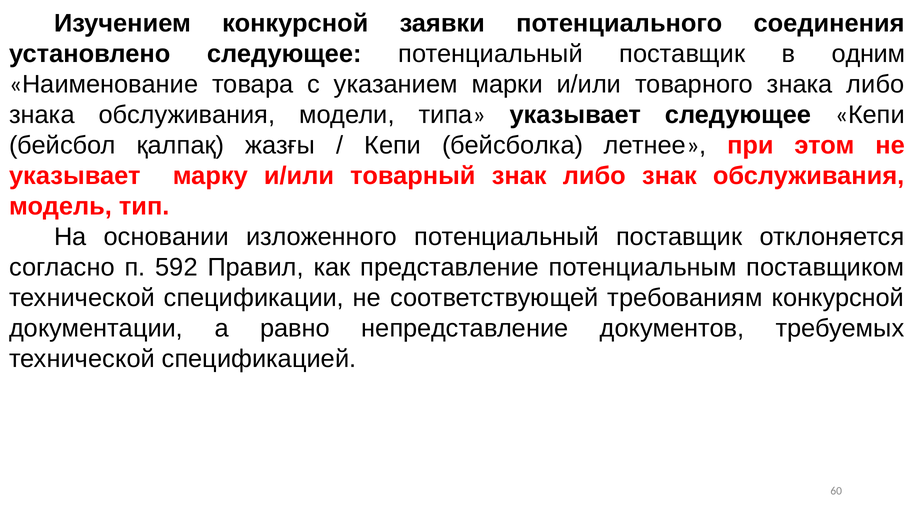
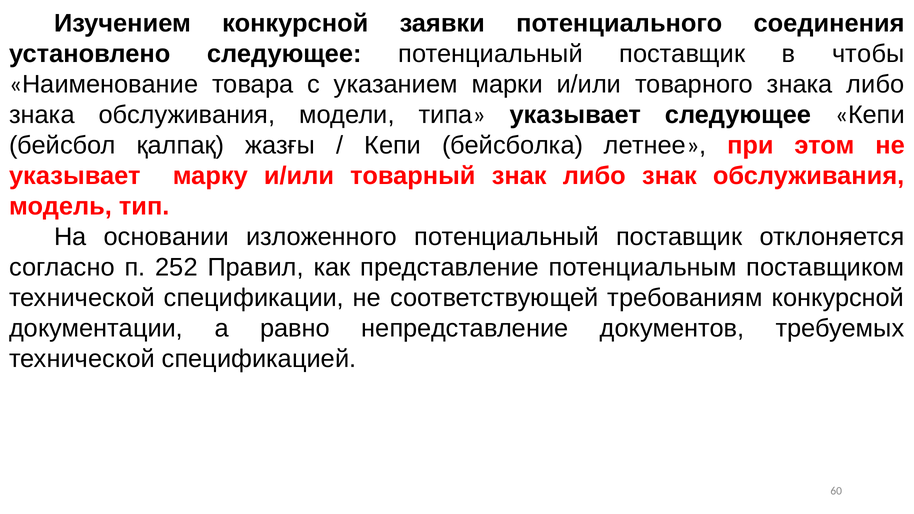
одним: одним -> чтобы (868, 54)
592: 592 -> 252 (177, 267)
